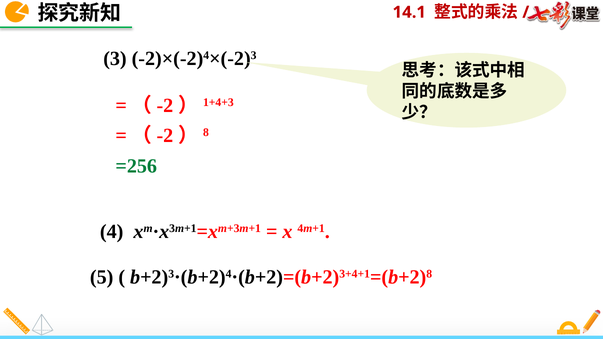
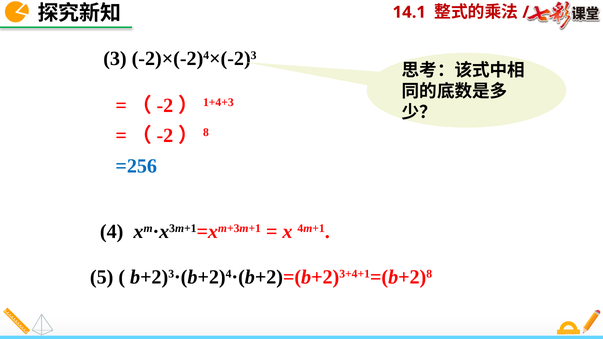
=256 colour: green -> blue (136, 166)
